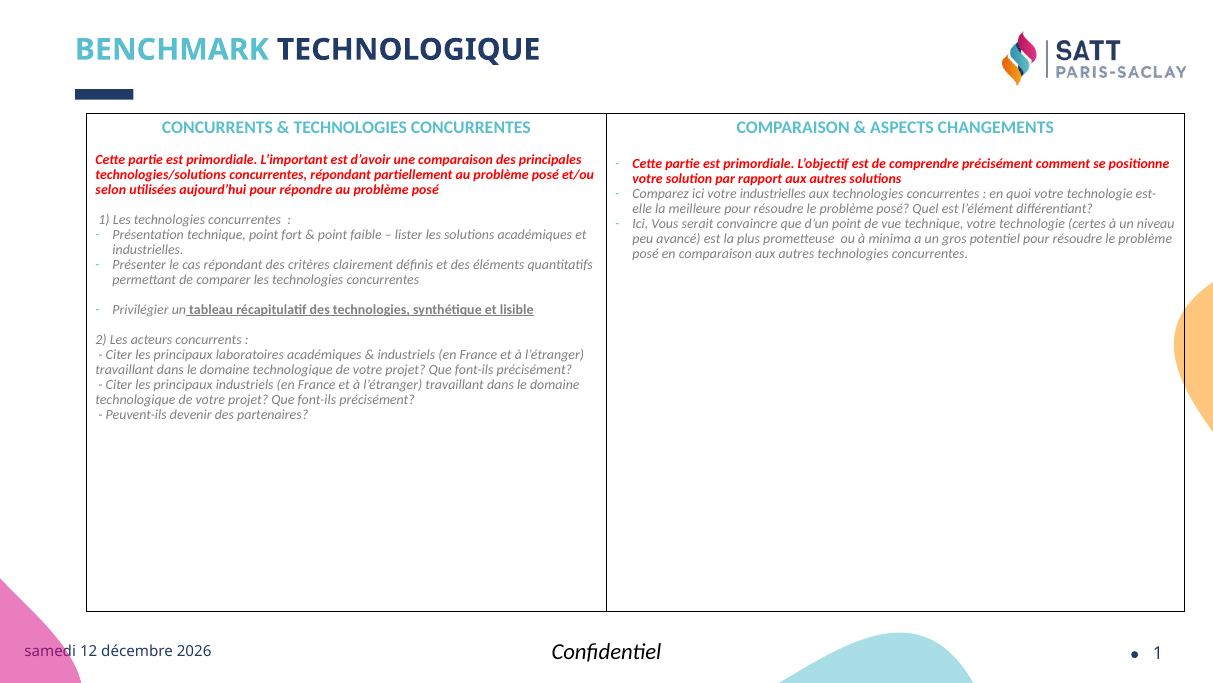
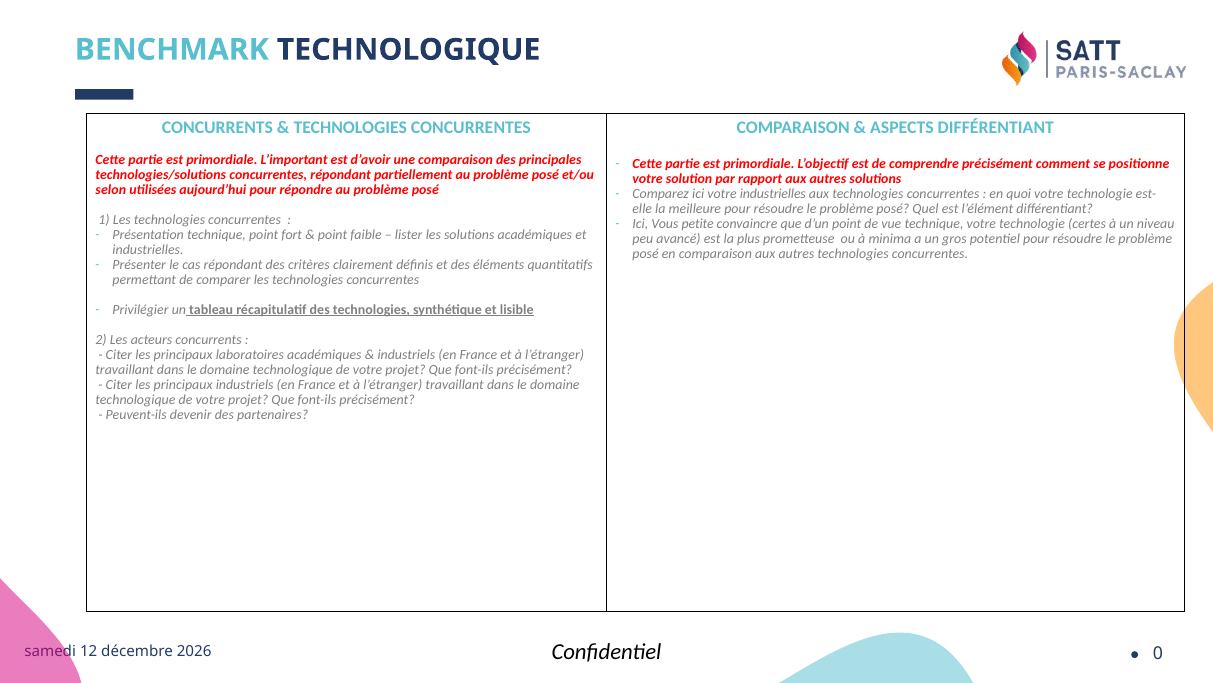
ASPECTS CHANGEMENTS: CHANGEMENTS -> DIFFÉRENTIANT (996, 127)
serait: serait -> petite (698, 223)
1: 1 -> 0 (1158, 653)
